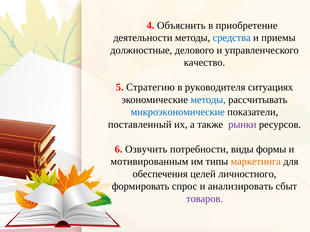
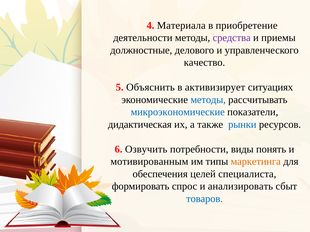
Объяснить: Объяснить -> Материала (181, 26)
средства colour: blue -> purple (232, 38)
Стратегию: Стратегию -> Объяснить (150, 88)
руководителя: руководителя -> активизирует (215, 88)
поставленный: поставленный -> дидактическая (140, 125)
рынки colour: purple -> blue (242, 125)
формы: формы -> понять (271, 150)
личностного: личностного -> специалиста (247, 174)
товаров colour: purple -> blue (205, 199)
